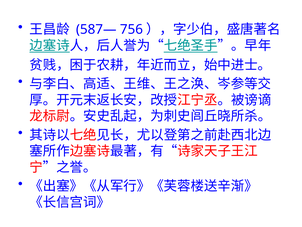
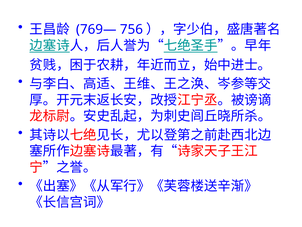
587—: 587— -> 769— (96, 29)
